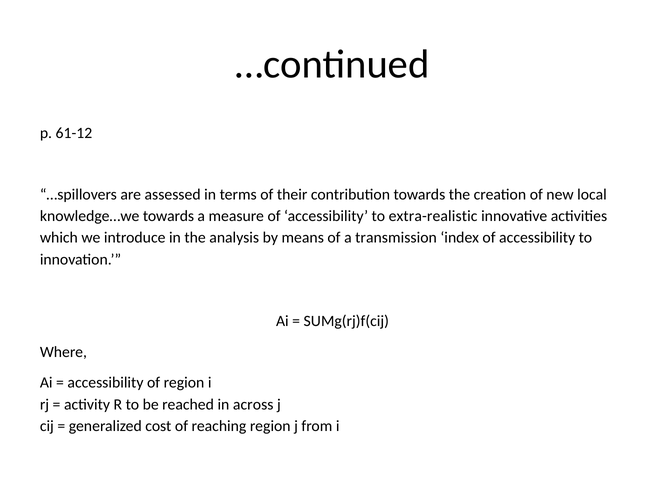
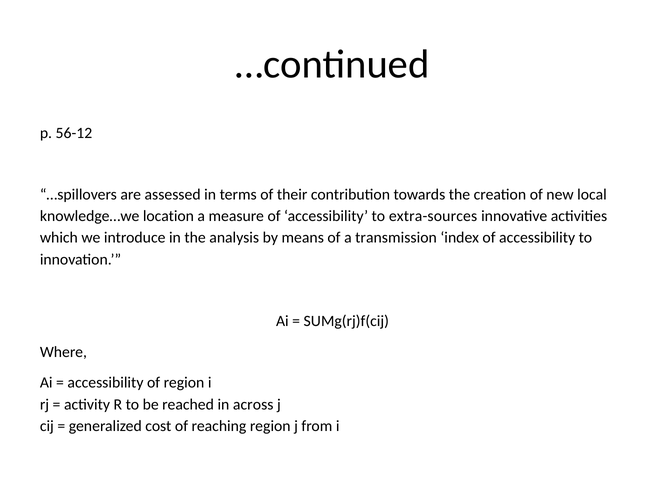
61-12: 61-12 -> 56-12 (74, 133)
knowledge…we towards: towards -> location (168, 216)
extra-realistic: extra-realistic -> extra-sources (433, 216)
